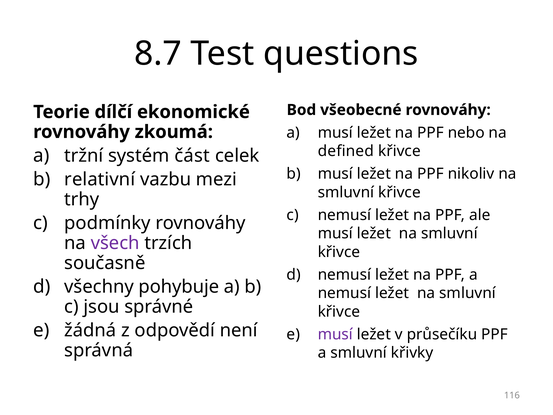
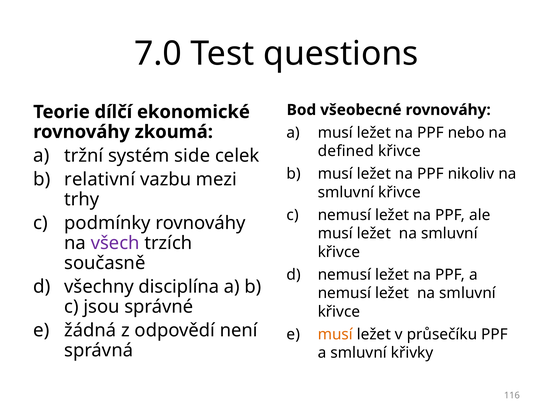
8.7: 8.7 -> 7.0 (158, 54)
část: část -> side (192, 156)
pohybuje: pohybuje -> disciplína (179, 287)
musí colour: purple -> orange (335, 334)
